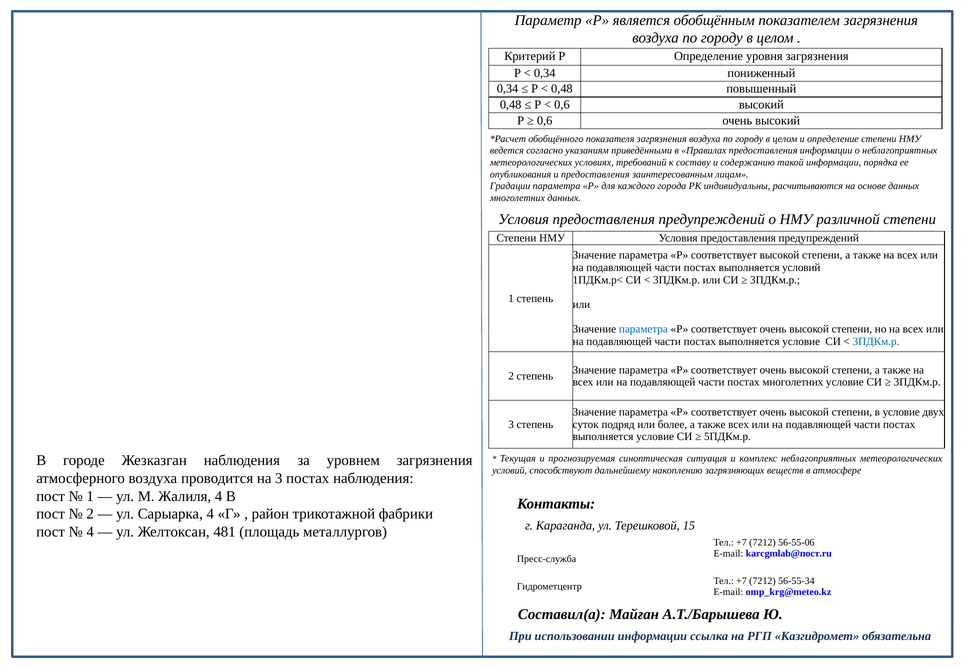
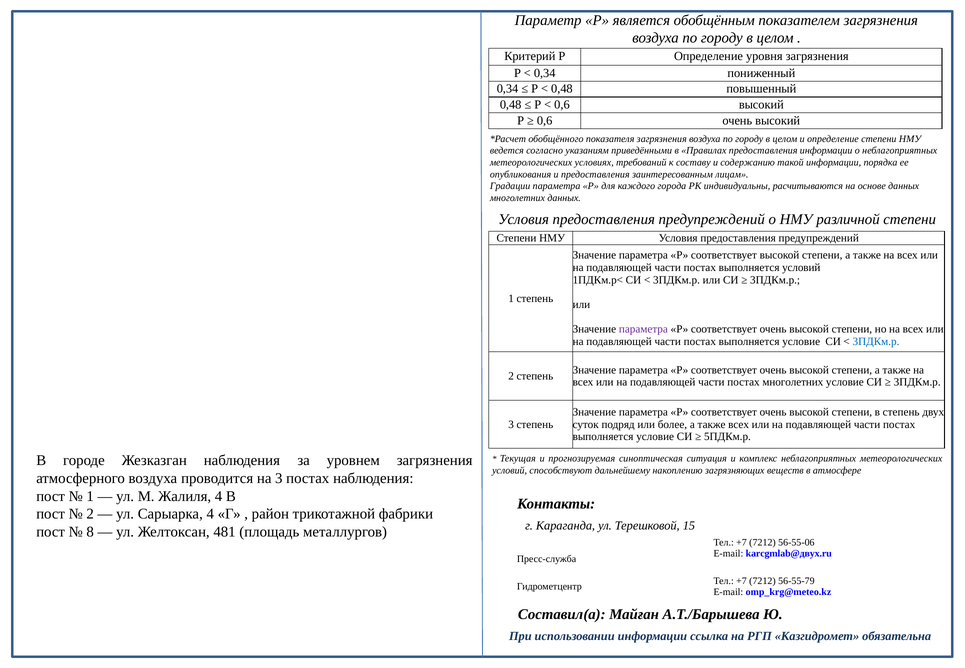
параметра colour: blue -> purple (643, 329)
в условие: условие -> степень (901, 412)
4: 4 -> 8 (90, 532)
karcgmlab@пост.ru: karcgmlab@пост.ru -> karcgmlab@двух.ru (789, 553)
56-55-34: 56-55-34 -> 56-55-79 (796, 581)
